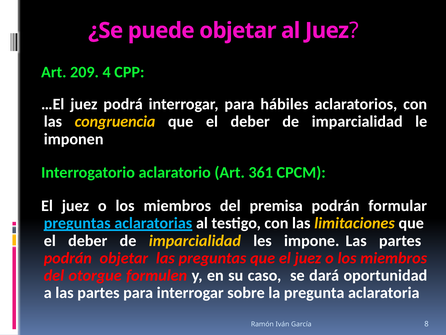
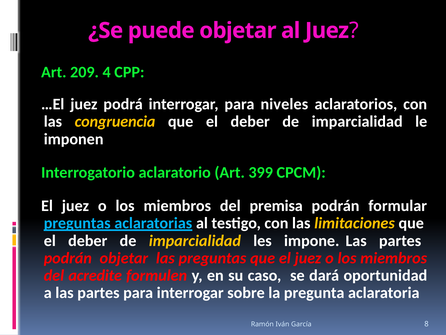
hábiles: hábiles -> niveles (284, 104)
361: 361 -> 399 (261, 172)
otorgue: otorgue -> acredite (95, 275)
